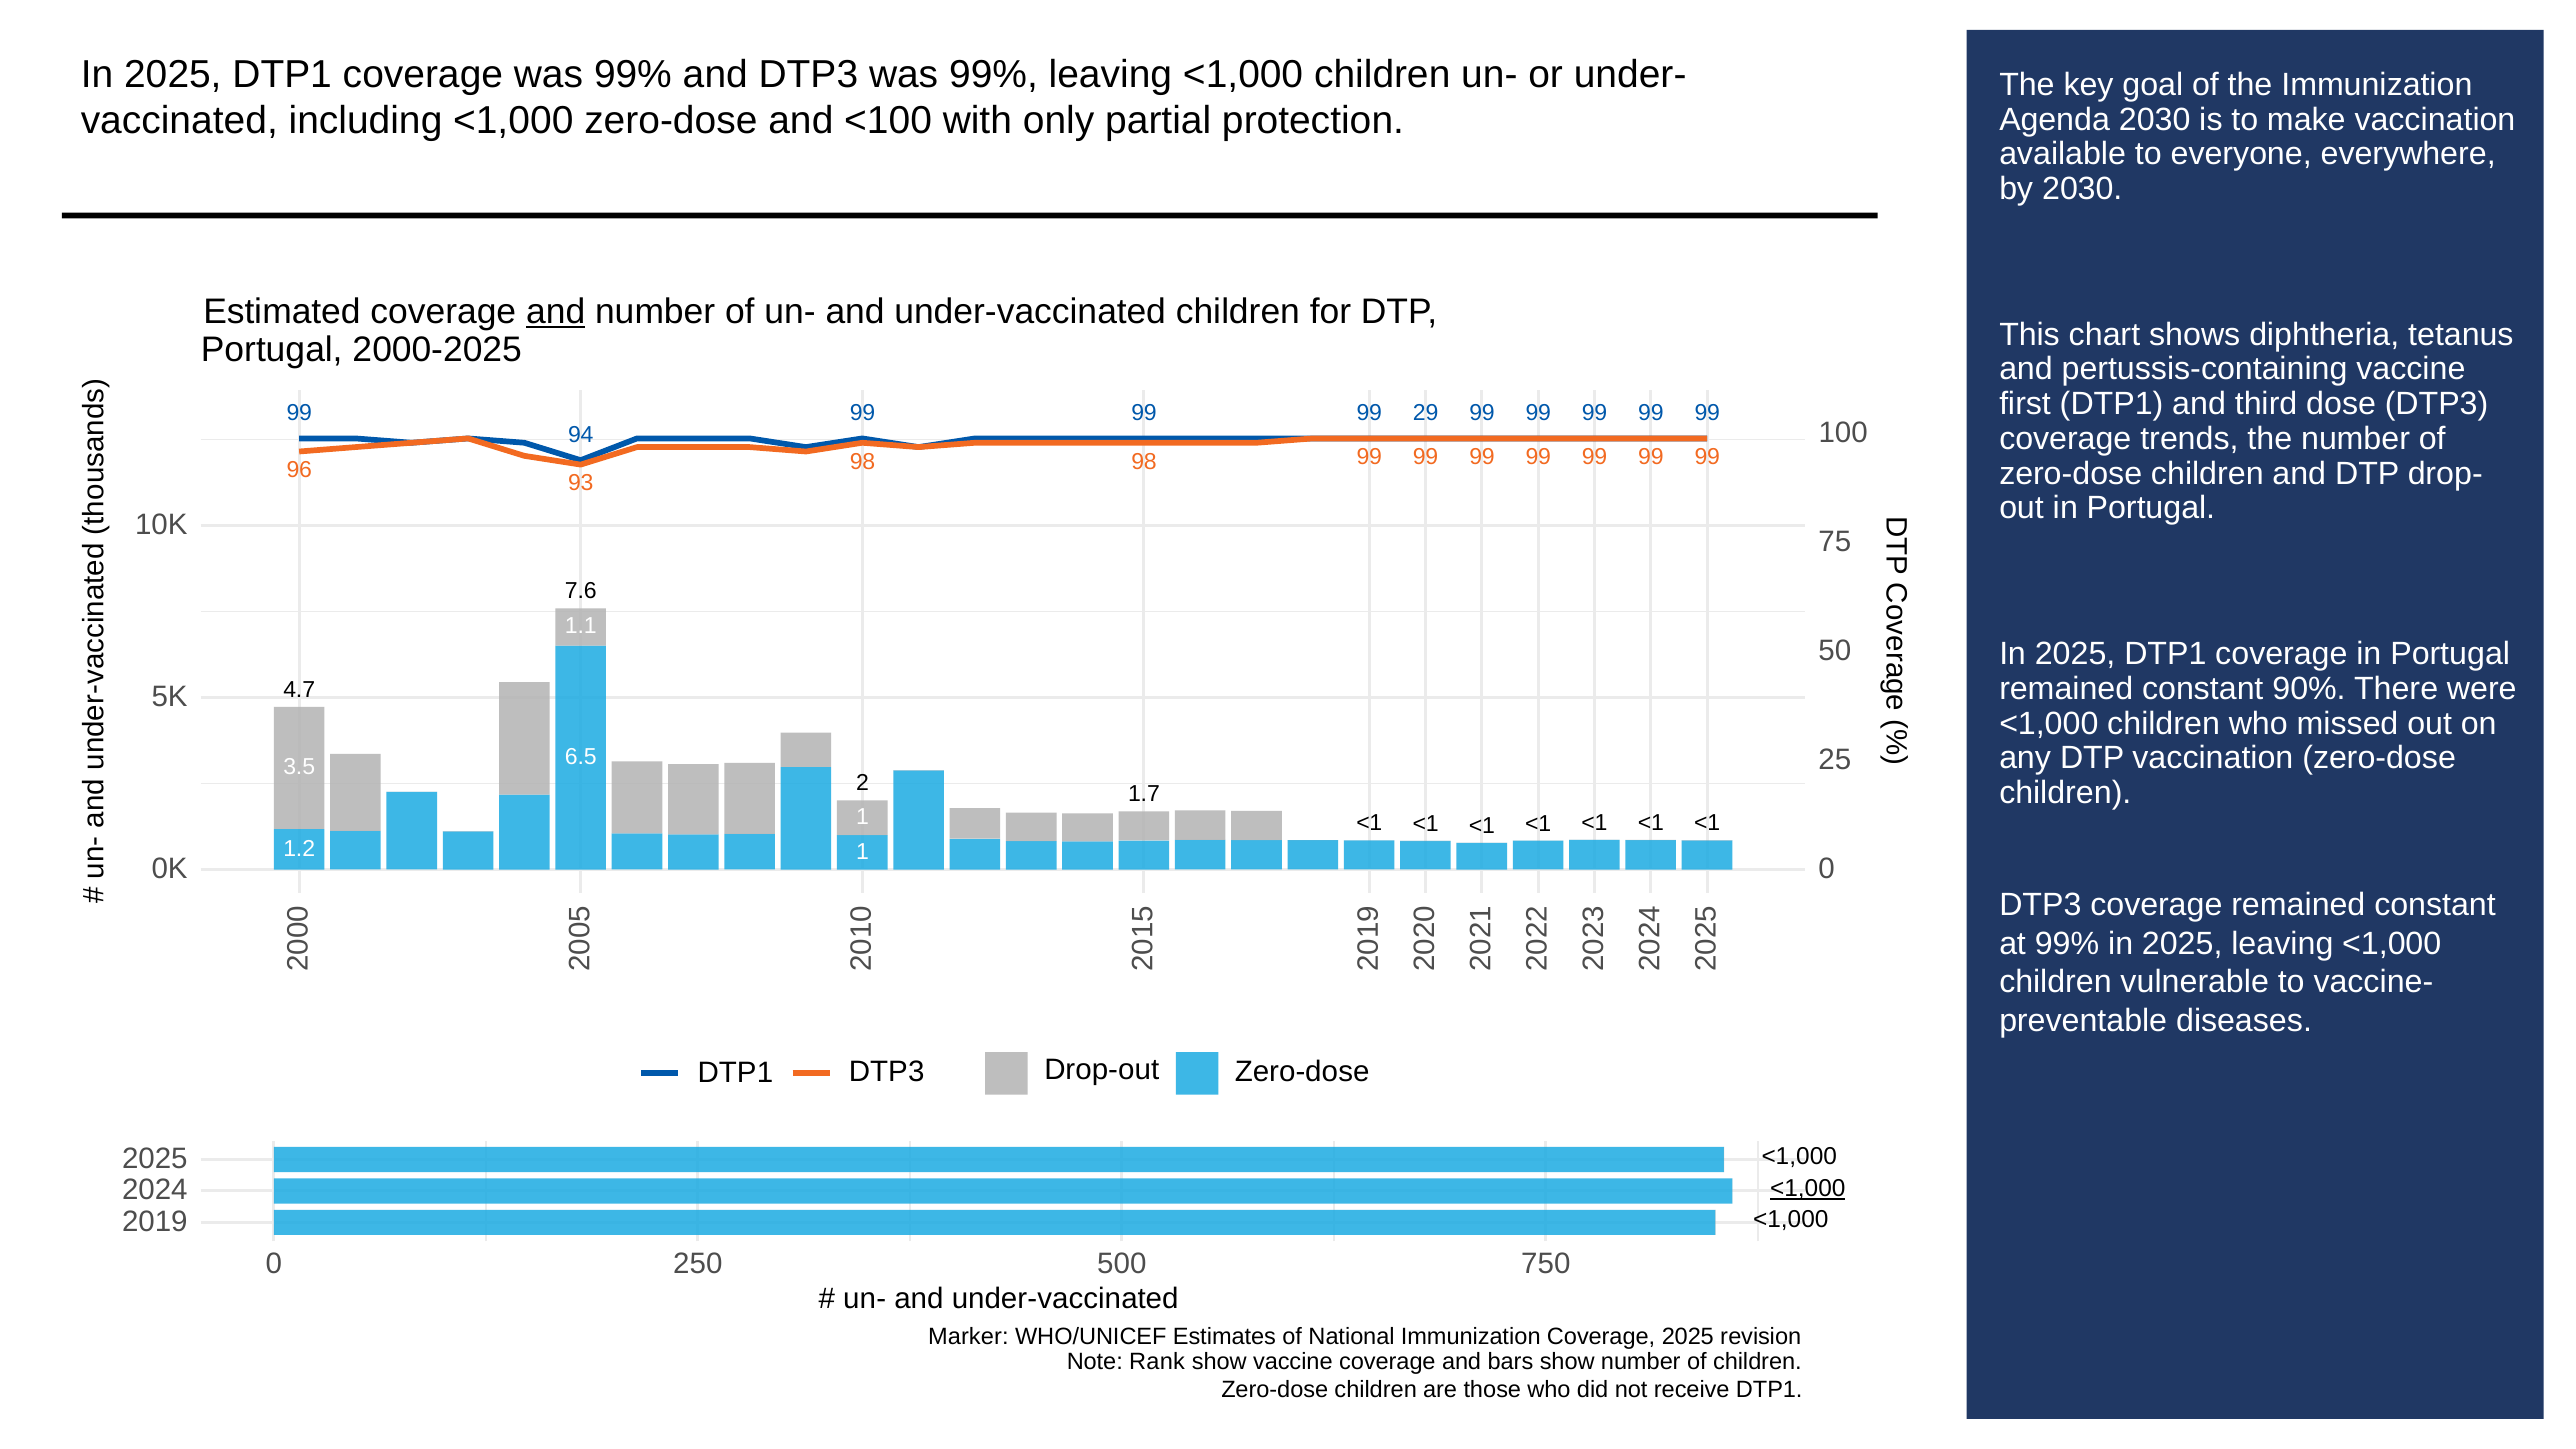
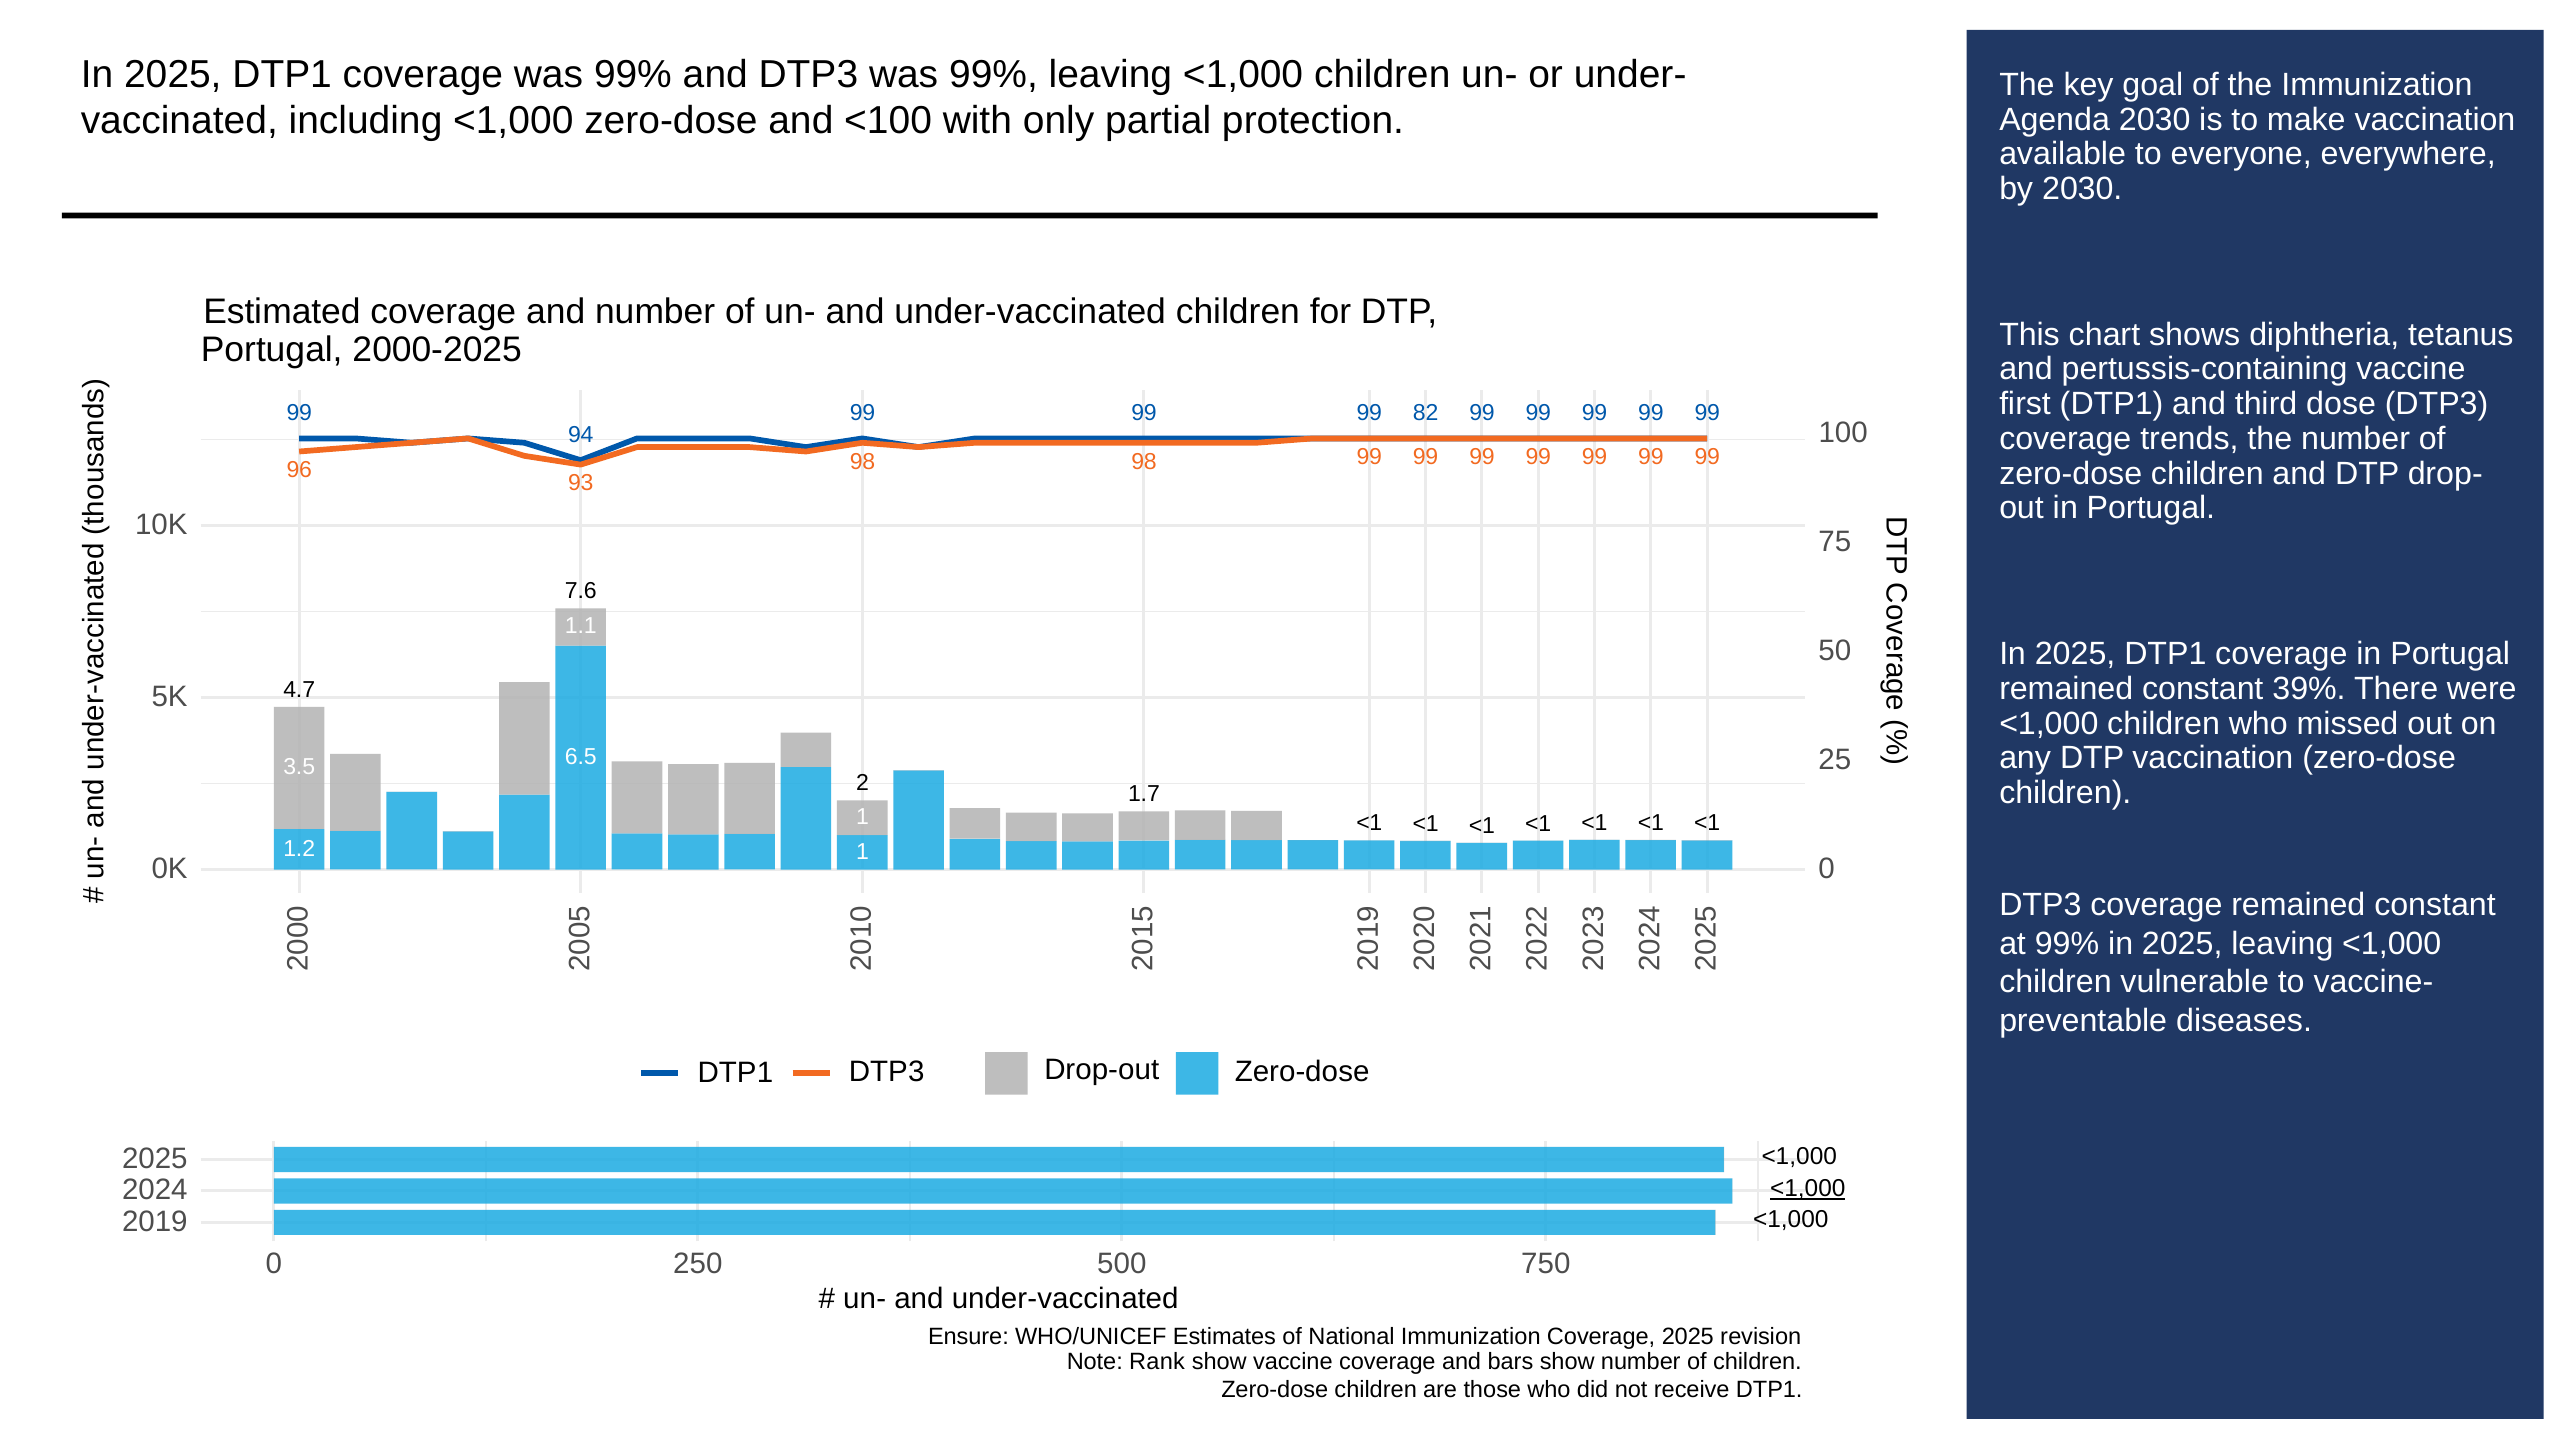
and underline: present -> none (556, 311)
29: 29 -> 82 (1426, 413)
90%: 90% -> 39% (2309, 689)
Marker: Marker -> Ensure (968, 1336)
